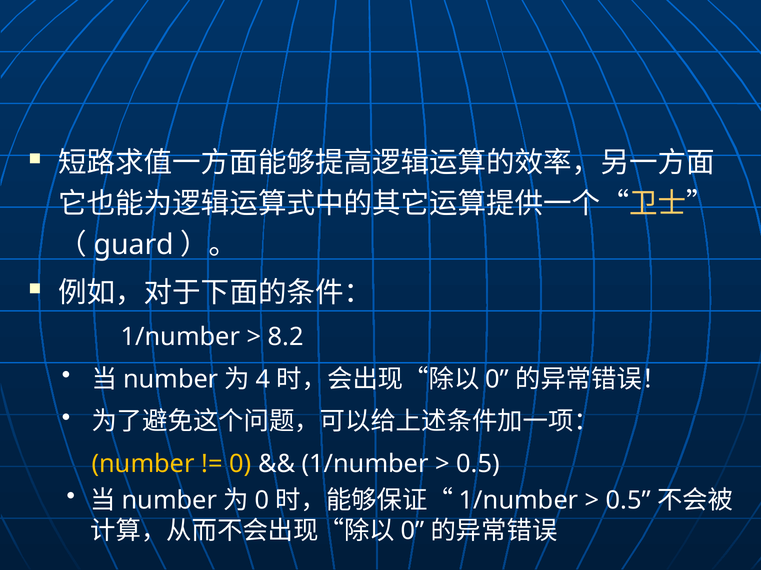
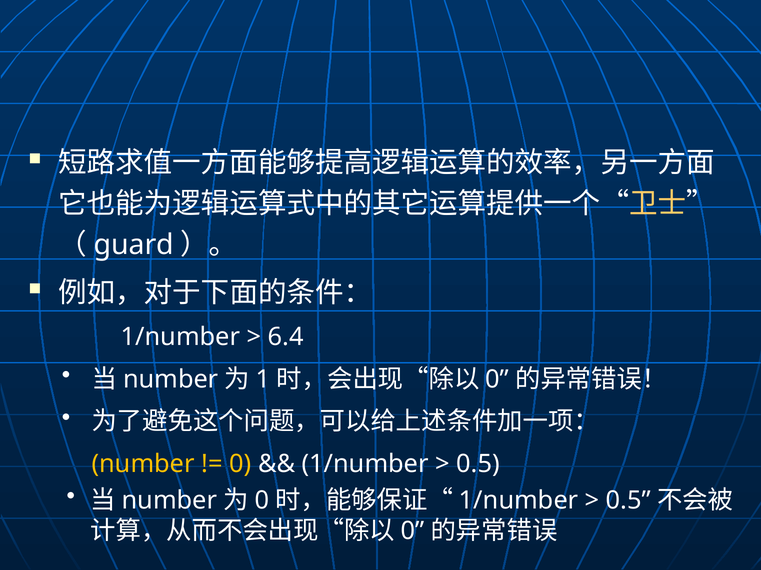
8.2: 8.2 -> 6.4 (286, 337)
4: 4 -> 1 (263, 380)
